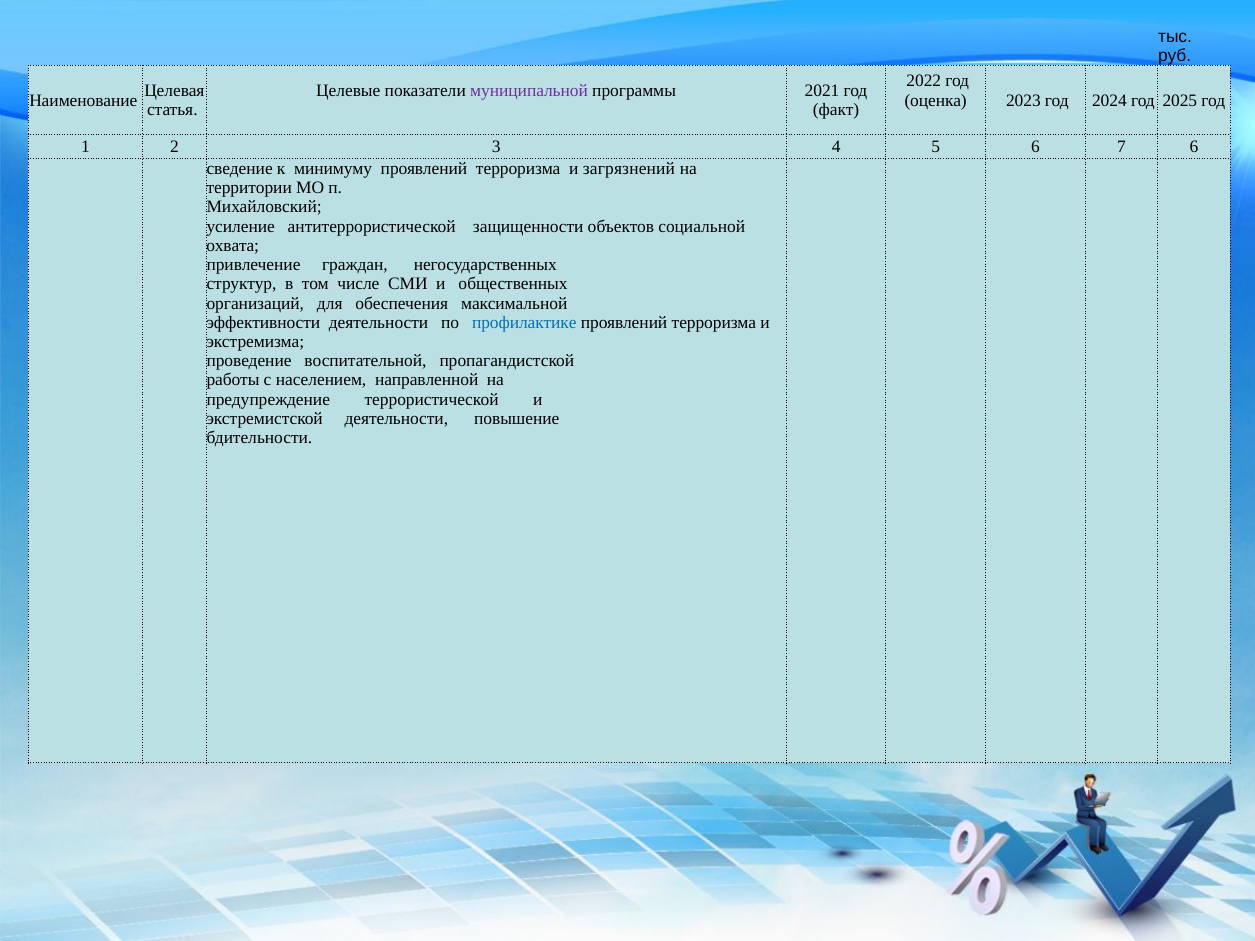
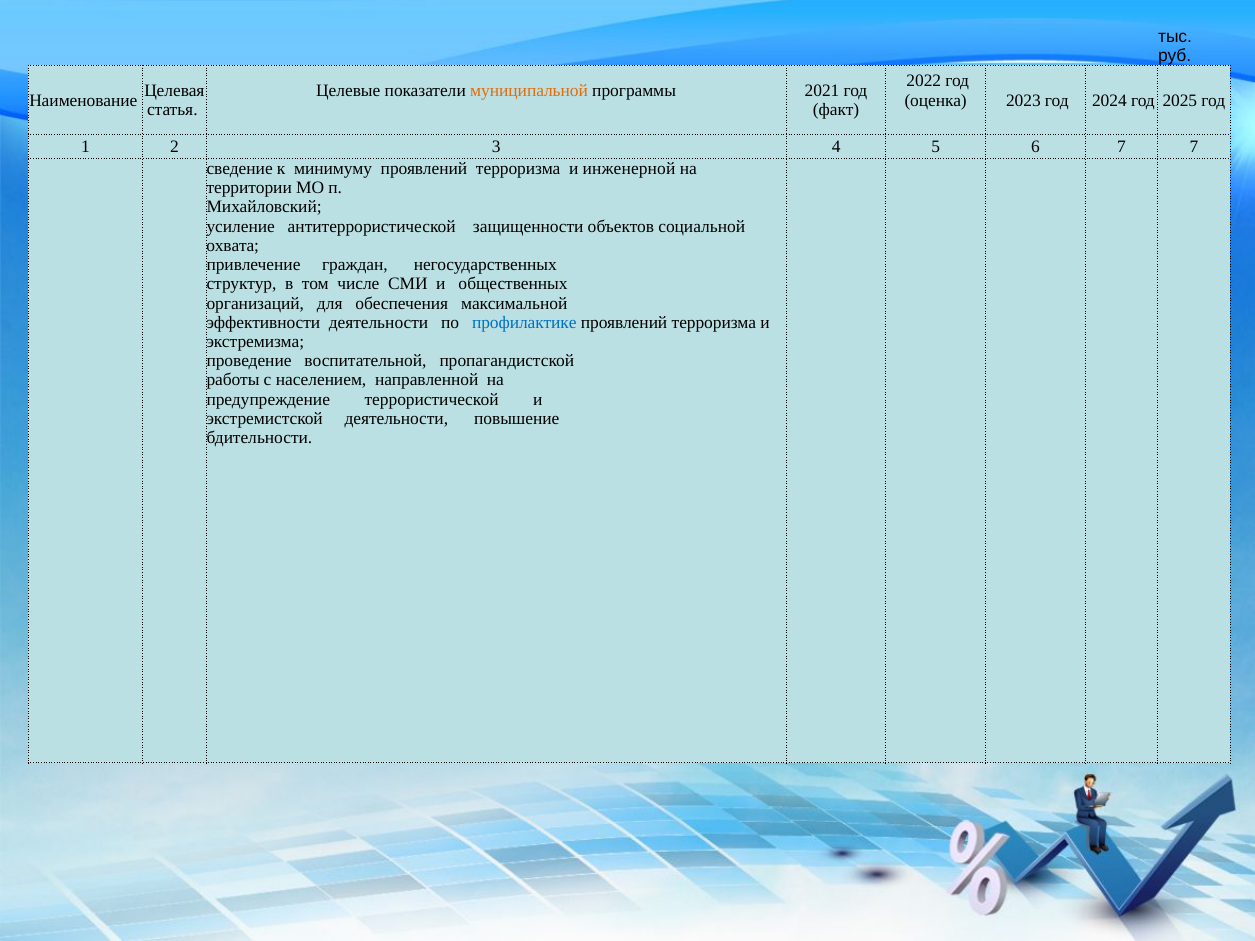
муниципальной colour: purple -> orange (529, 91)
7 6: 6 -> 7 (1194, 147)
загрязнений: загрязнений -> инженерной (629, 169)
